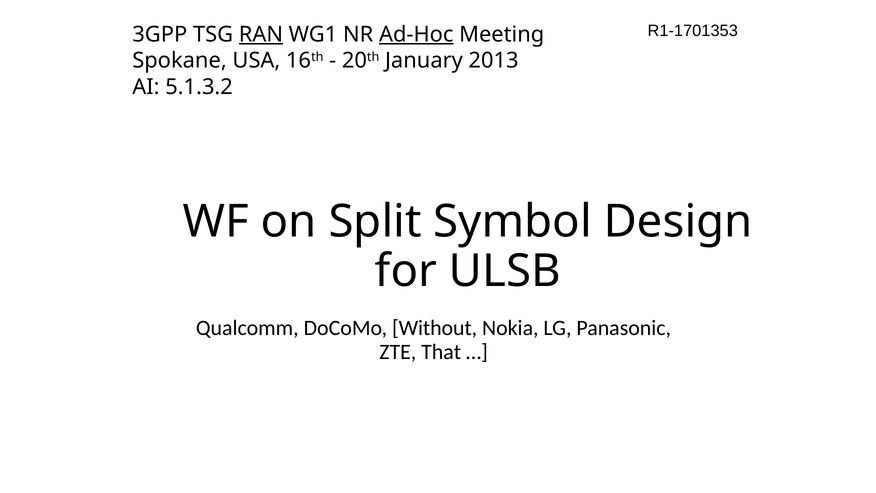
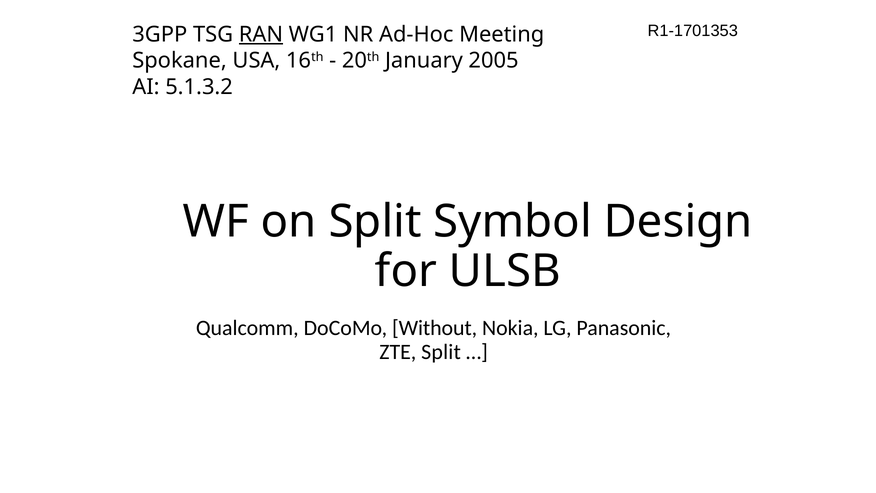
Ad-Hoc underline: present -> none (416, 34)
2013: 2013 -> 2005 (494, 61)
ZTE That: That -> Split (441, 352)
